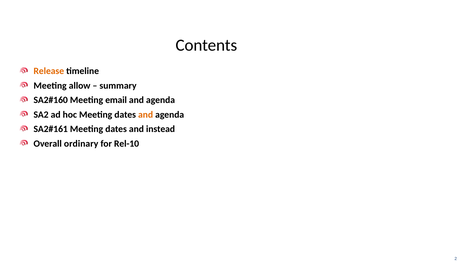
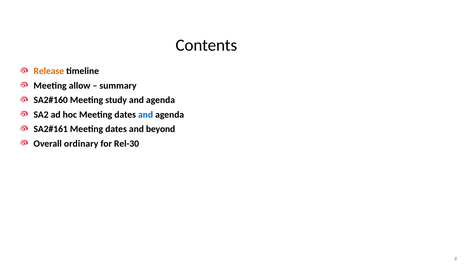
email: email -> study (116, 100)
and colour: orange -> blue (146, 114)
instead: instead -> beyond (161, 129)
Rel-10: Rel-10 -> Rel-30 (127, 143)
